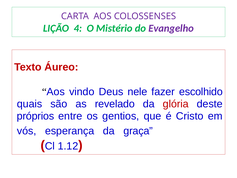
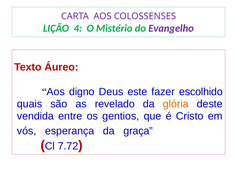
vindo: vindo -> digno (82, 92)
nele: nele -> este (137, 92)
glória colour: red -> orange (176, 104)
próprios: próprios -> vendida (35, 116)
1.12: 1.12 -> 7.72 (68, 146)
